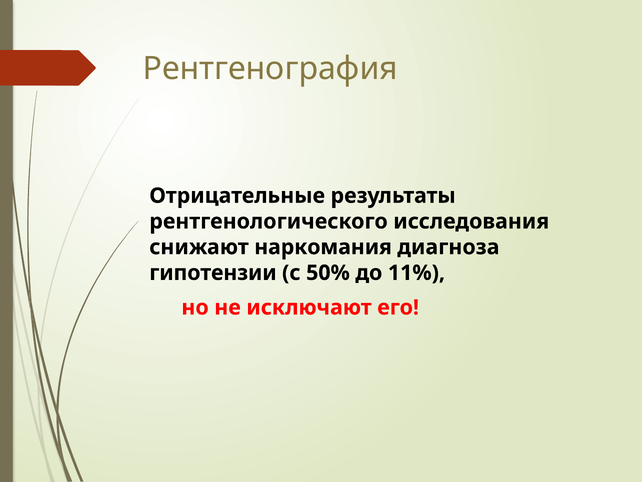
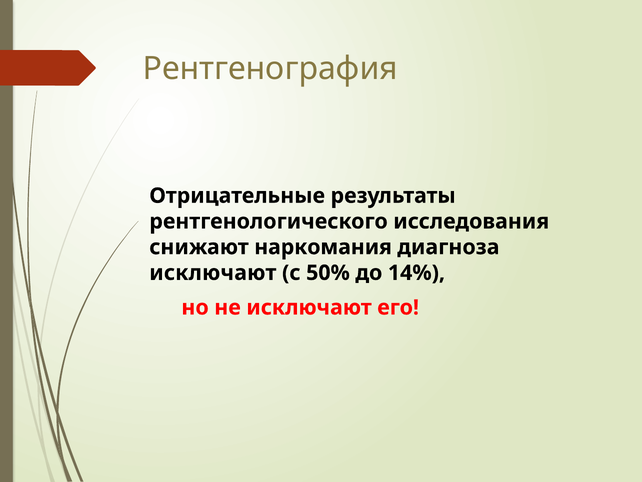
гипотензии: гипотензии -> исключают (213, 273)
11%: 11% -> 14% (416, 273)
